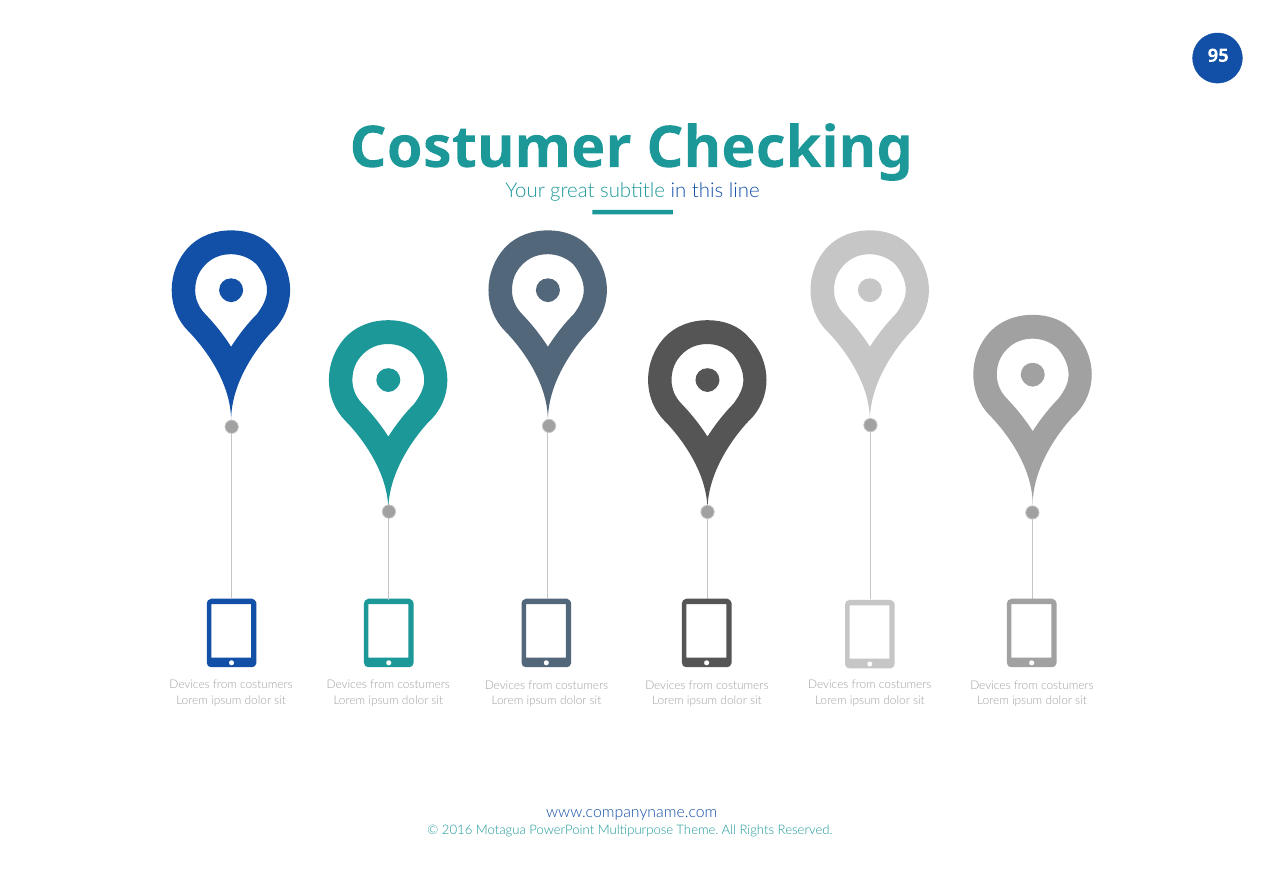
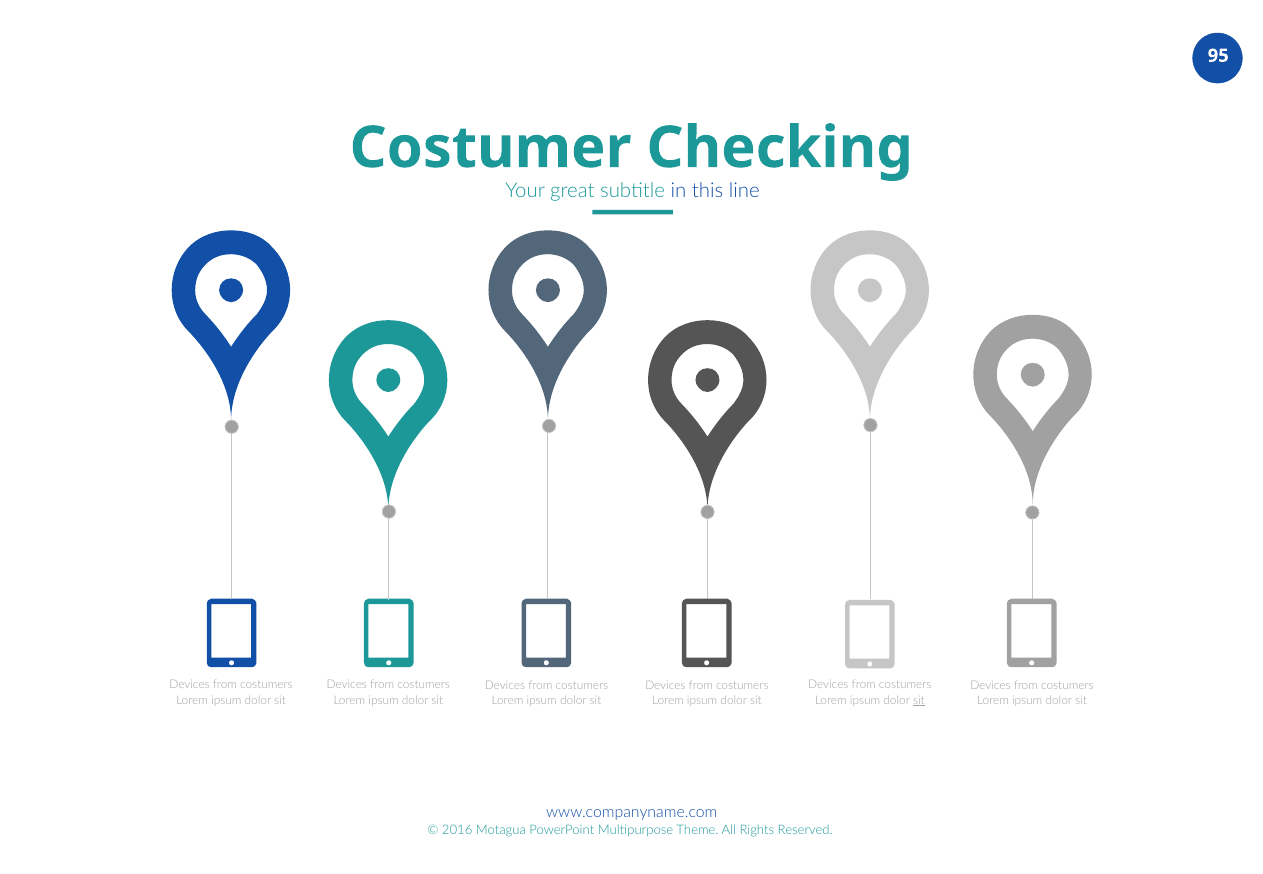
sit underline: none -> present (919, 701)
